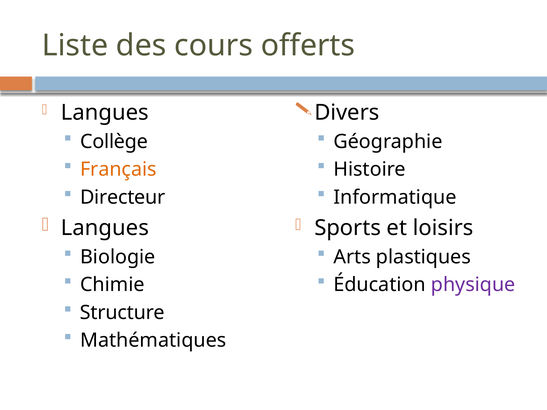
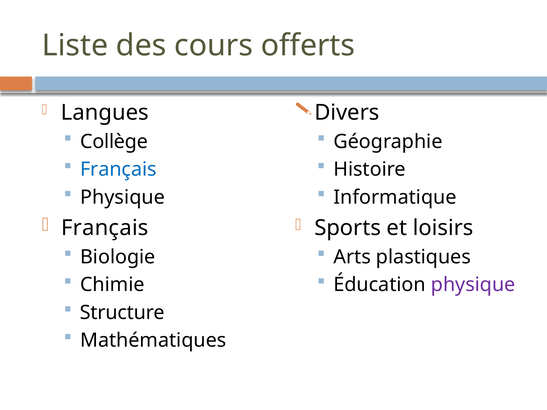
Français colour: orange -> blue (118, 169)
Directeur: Directeur -> Physique (123, 197)
Langues: Langues -> Français (105, 228)
